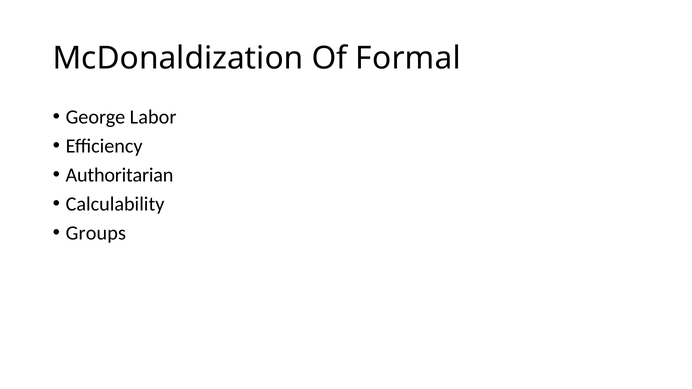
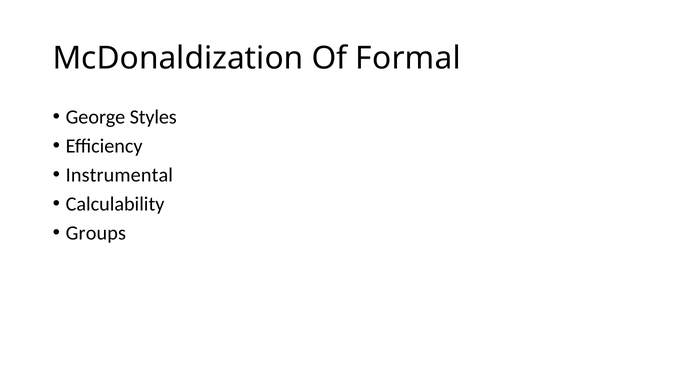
Labor: Labor -> Styles (153, 117)
Authoritarian: Authoritarian -> Instrumental (119, 175)
